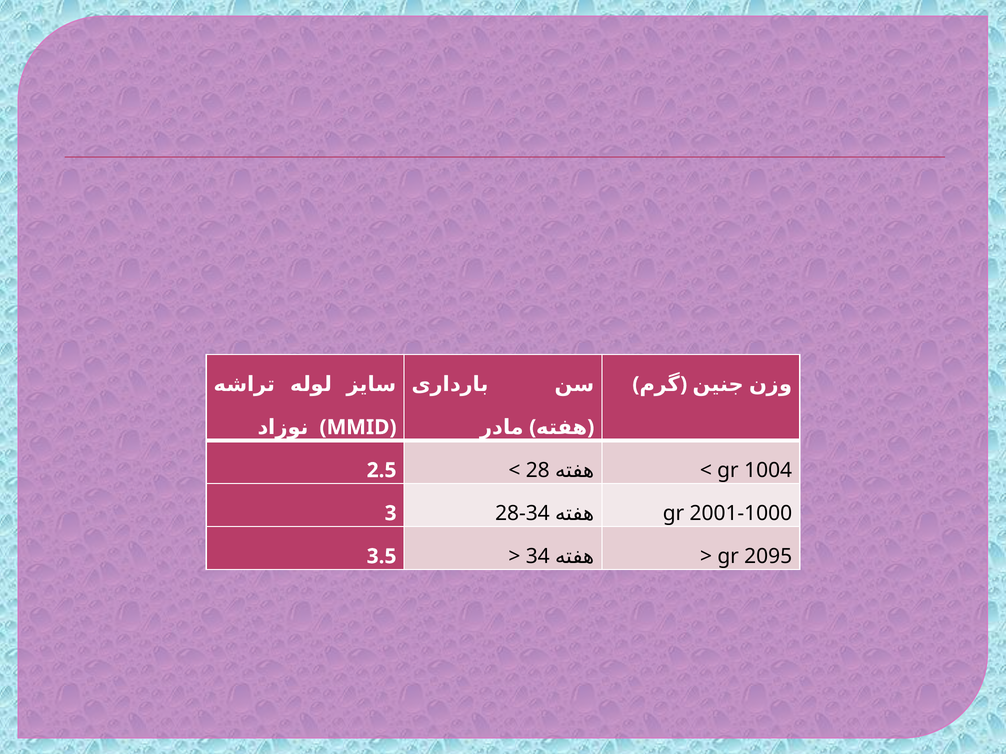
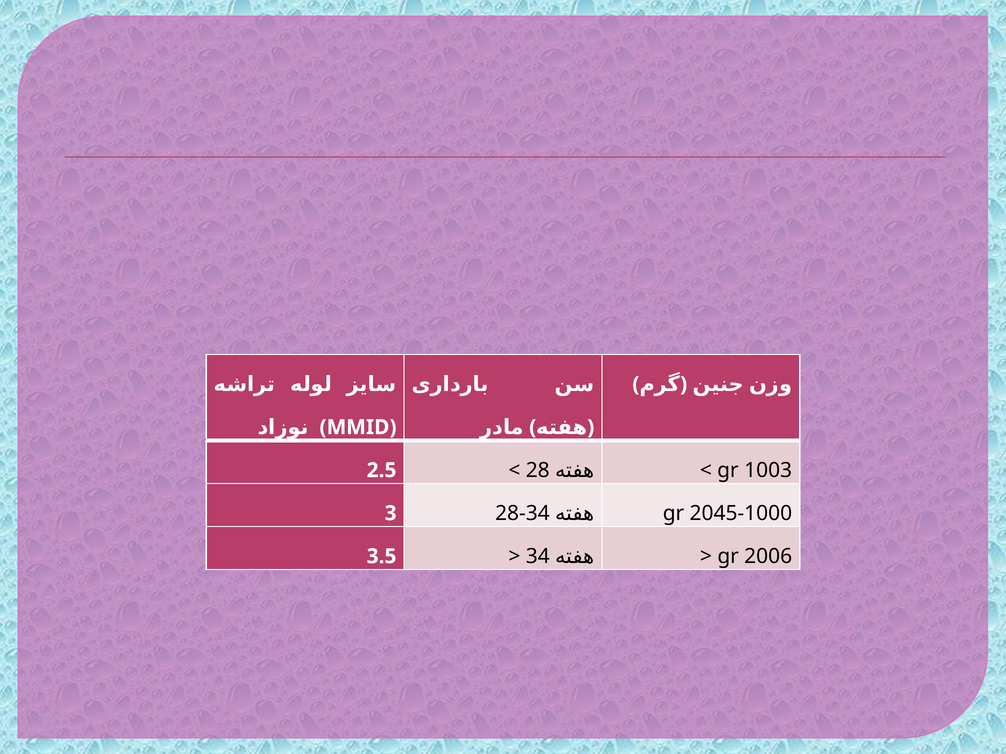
1004: 1004 -> 1003 (768, 471)
2001-1000: 2001-1000 -> 2045-1000 (741, 514)
2095: 2095 -> 2006 (768, 557)
